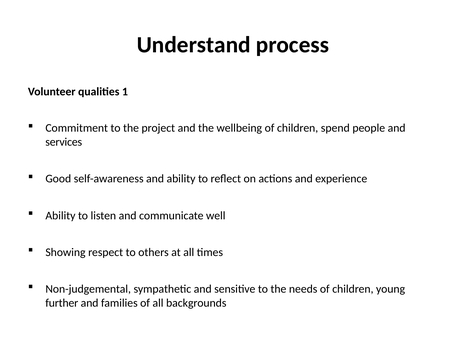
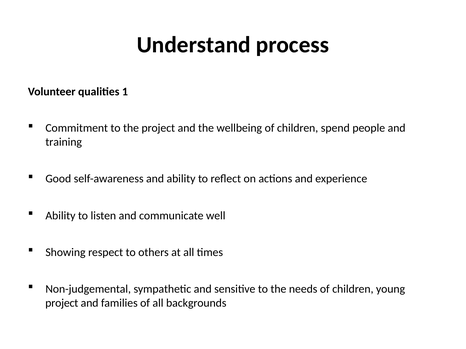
services: services -> training (64, 142)
further: further -> project (62, 303)
